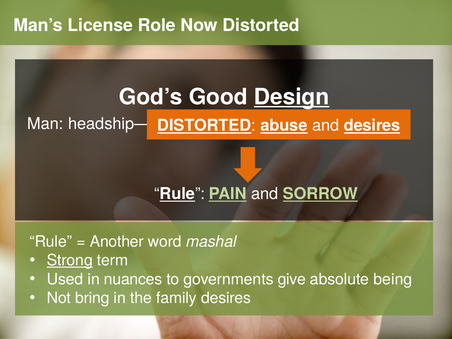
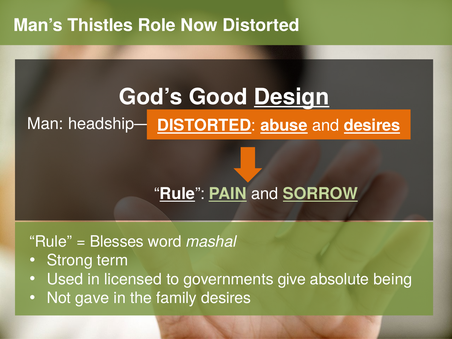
License: License -> Thistles (100, 25)
Another: Another -> Blesses (117, 242)
Strong underline: present -> none (70, 260)
nuances: nuances -> licensed (133, 279)
bring: bring -> gave (92, 298)
